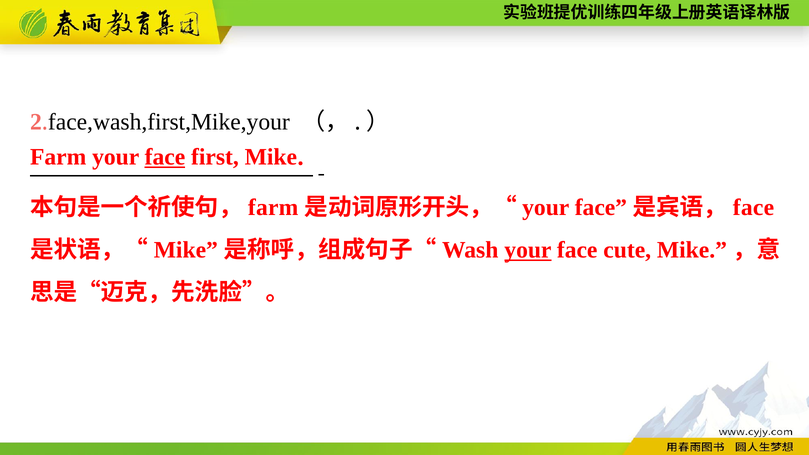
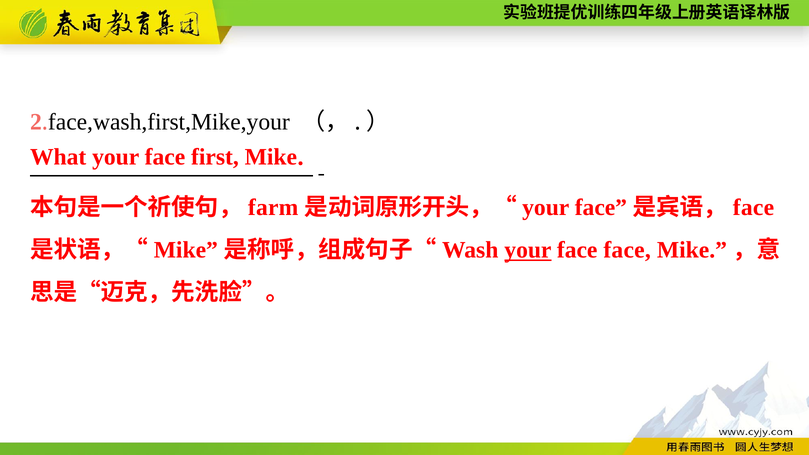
Farm: Farm -> What (58, 157)
face underline: present -> none (165, 157)
face cute: cute -> face (627, 250)
